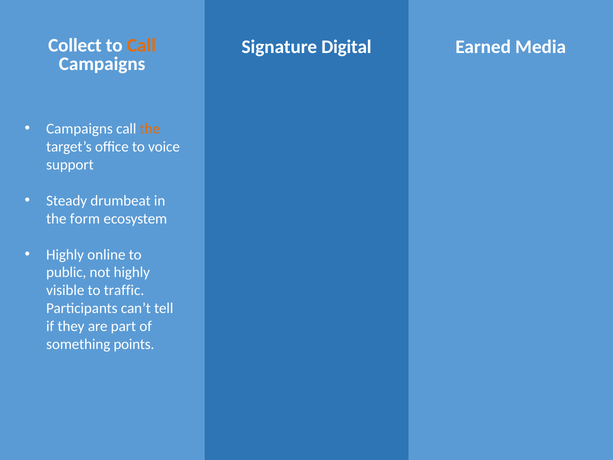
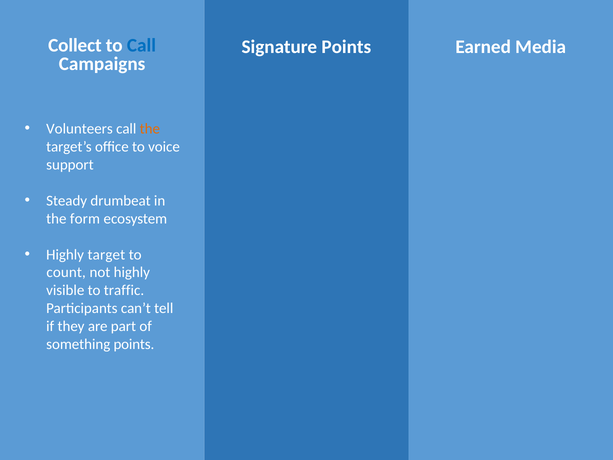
Call colour: orange -> blue (141, 46)
Signature Digital: Digital -> Points (346, 47)
Campaigns: Campaigns -> Volunteers (80, 129)
online: online -> target (106, 254)
public: public -> count (66, 272)
